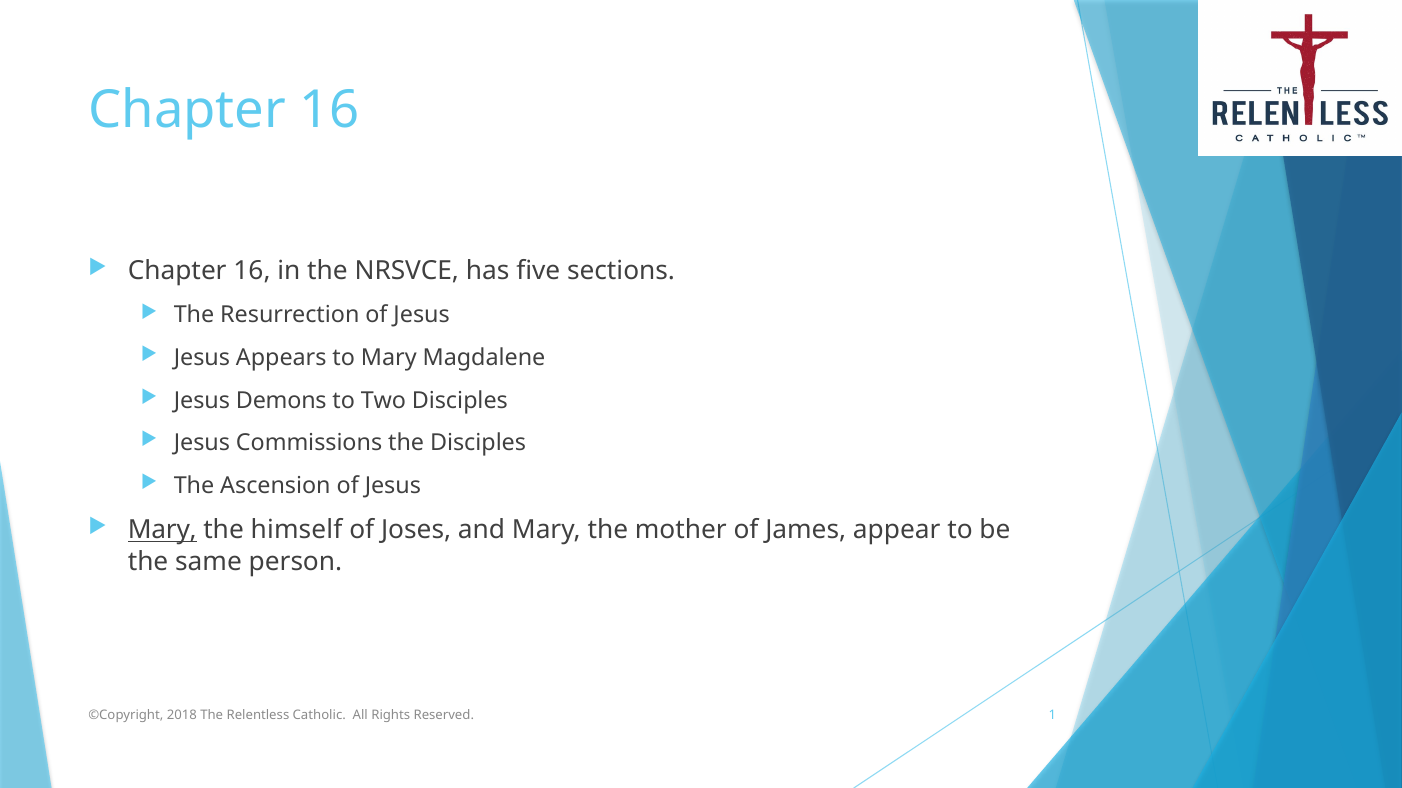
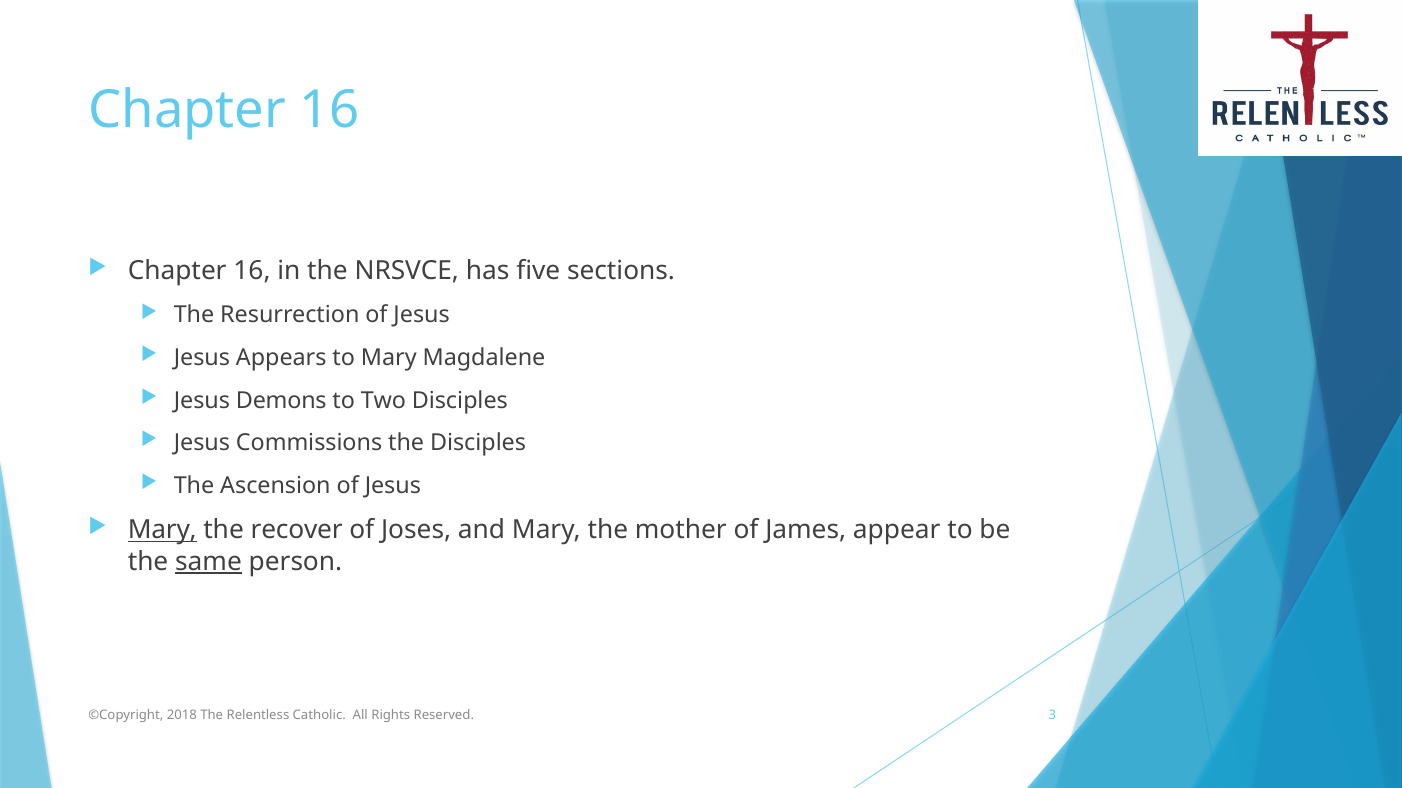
himself: himself -> recover (297, 531)
same underline: none -> present (208, 562)
1: 1 -> 3 (1052, 716)
